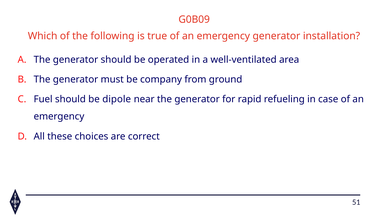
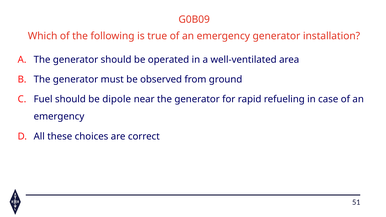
company: company -> observed (161, 79)
